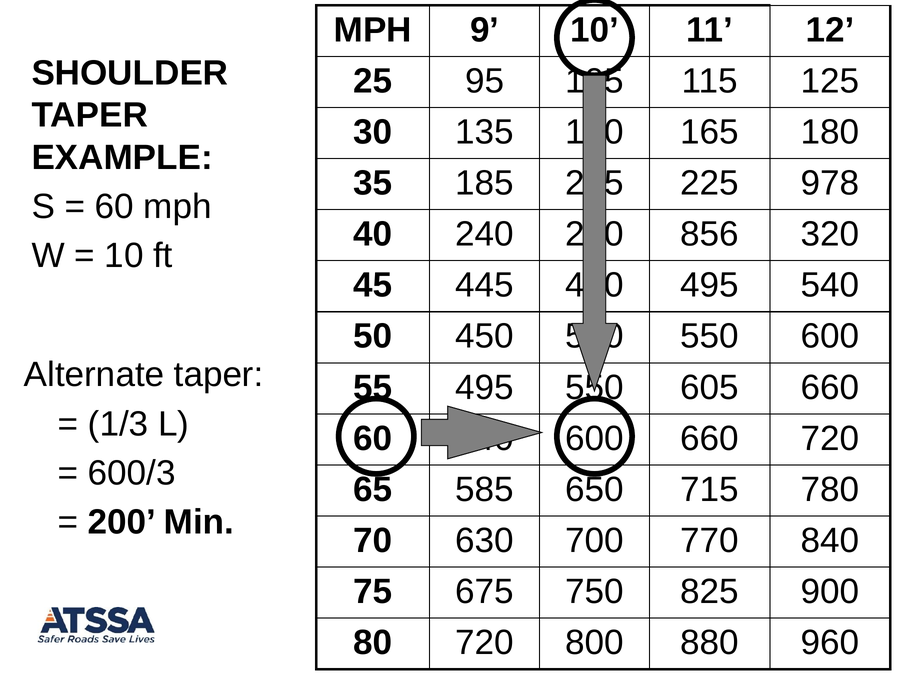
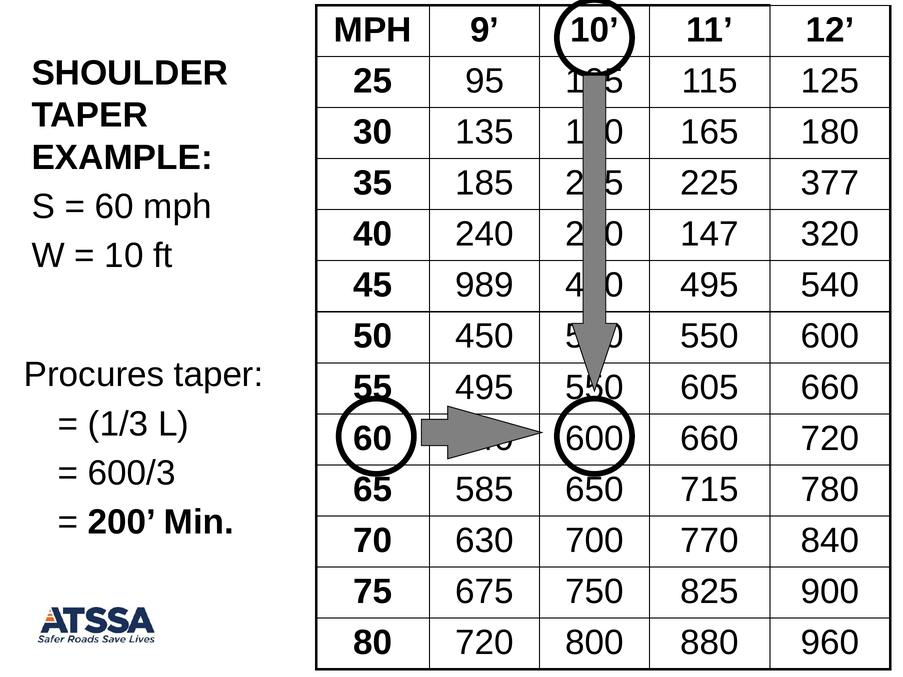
978: 978 -> 377 (830, 183)
856: 856 -> 147 (710, 234)
445: 445 -> 989 (485, 285)
Alternate: Alternate -> Procures (94, 375)
